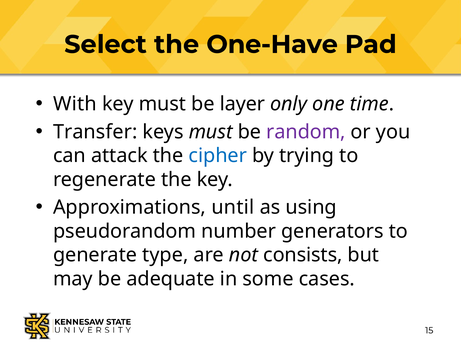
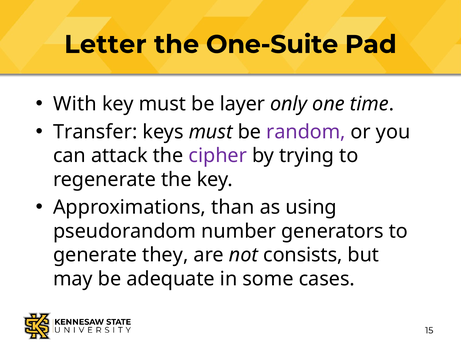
Select: Select -> Letter (105, 44)
One-Have: One-Have -> One-Suite (272, 44)
cipher colour: blue -> purple (218, 156)
until: until -> than (233, 207)
type: type -> they (165, 255)
